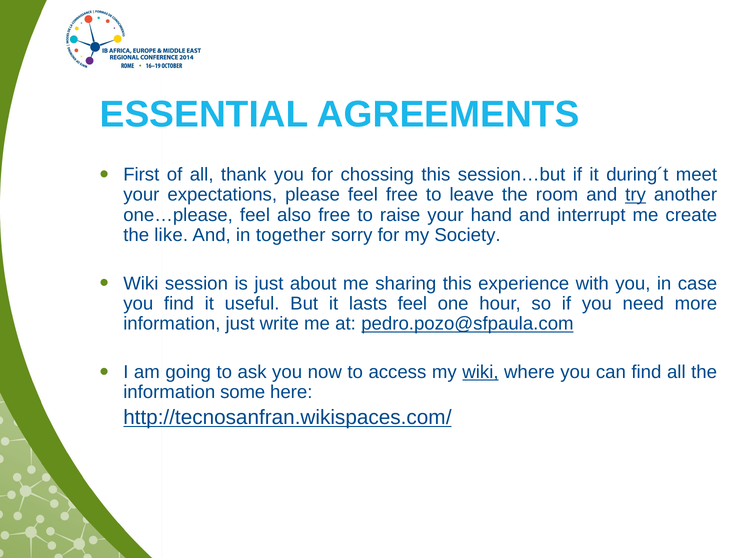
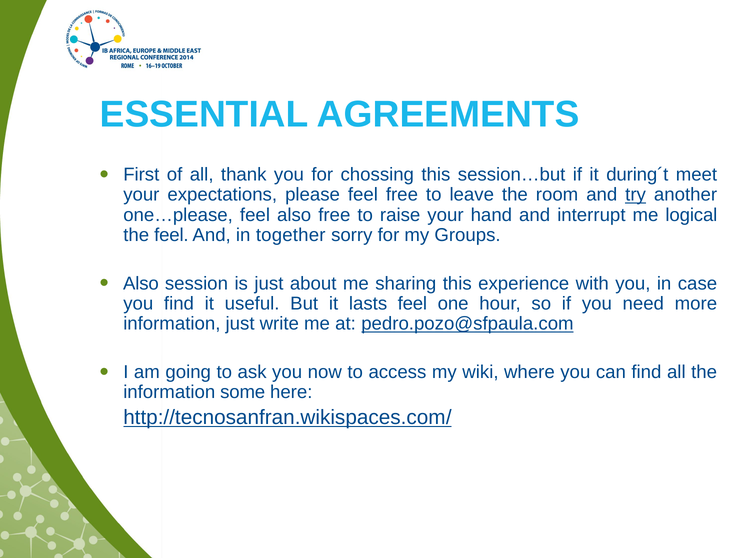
create: create -> logical (691, 215)
the like: like -> feel (171, 235)
Society: Society -> Groups (468, 235)
Wiki: Wiki -> Also (141, 284)
wiki underline: present -> none (480, 373)
